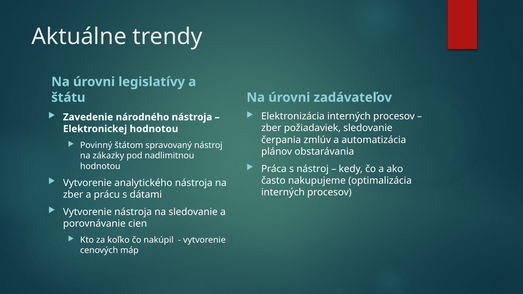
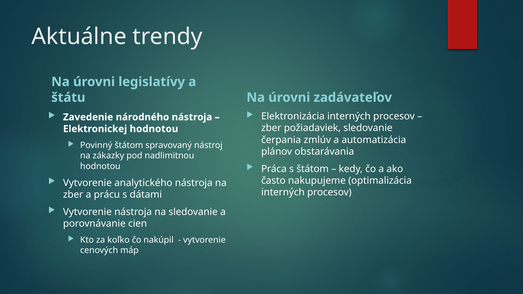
s nástroj: nástroj -> štátom (313, 169)
